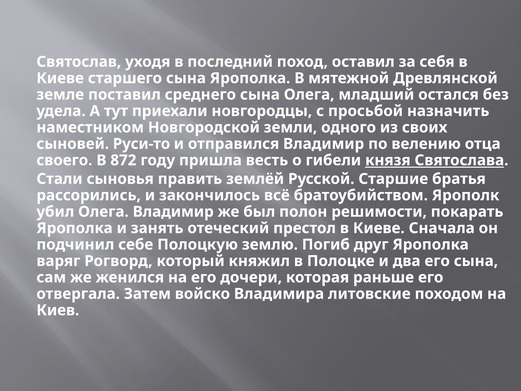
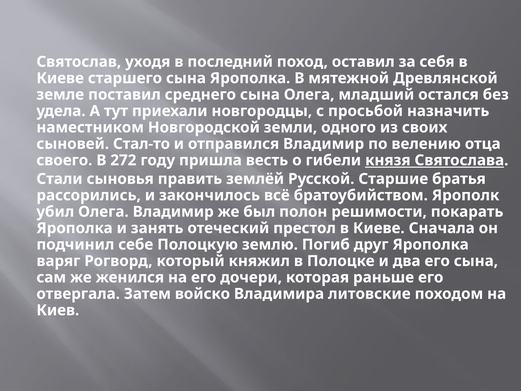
Руси-то: Руси-то -> Стал-то (142, 144)
872: 872 -> 272 (123, 160)
